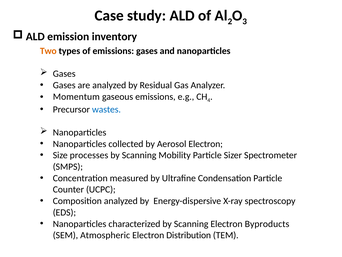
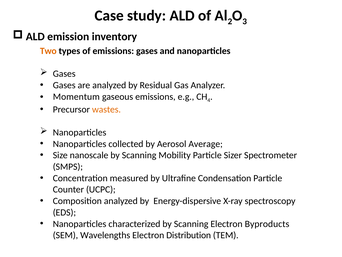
wastes colour: blue -> orange (106, 109)
Aerosol Electron: Electron -> Average (206, 144)
processes: processes -> nanoscale (89, 155)
Atmospheric: Atmospheric -> Wavelengths (105, 235)
